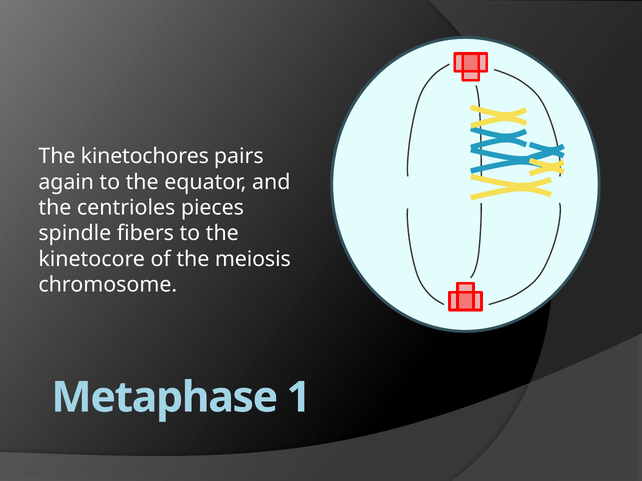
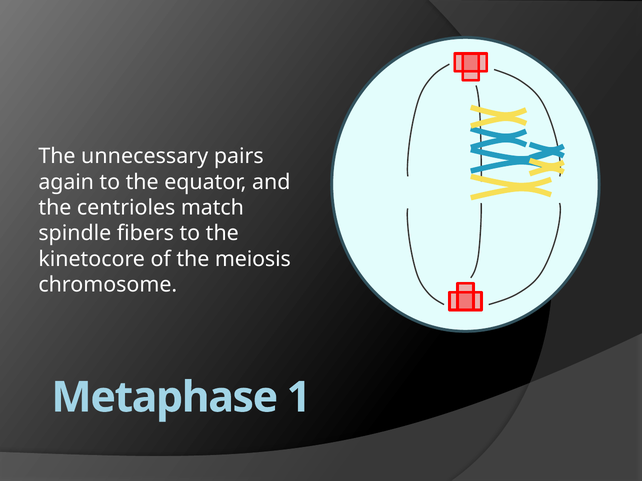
kinetochores: kinetochores -> unnecessary (145, 157)
pieces: pieces -> match (212, 208)
